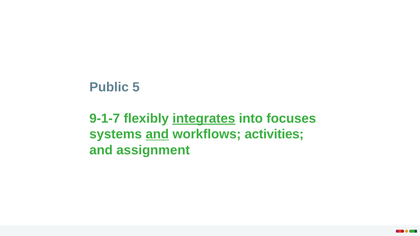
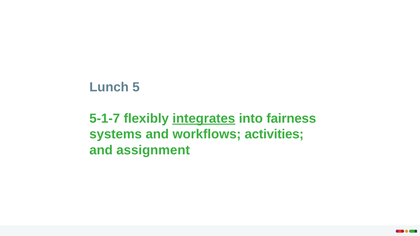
Public: Public -> Lunch (109, 87)
9-1-7: 9-1-7 -> 5-1-7 (105, 119)
focuses: focuses -> fairness (291, 119)
and underline: present -> none (157, 134)
